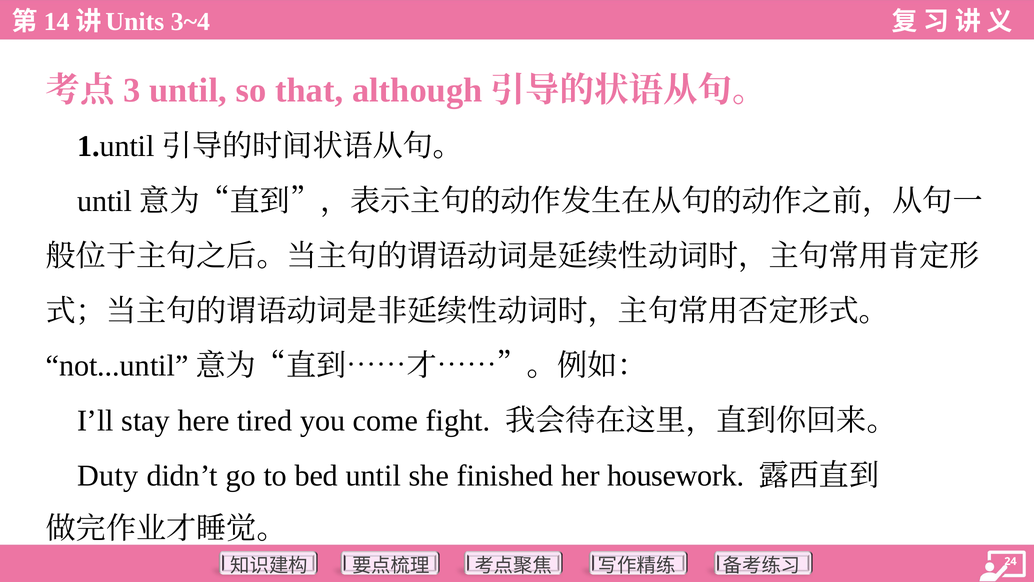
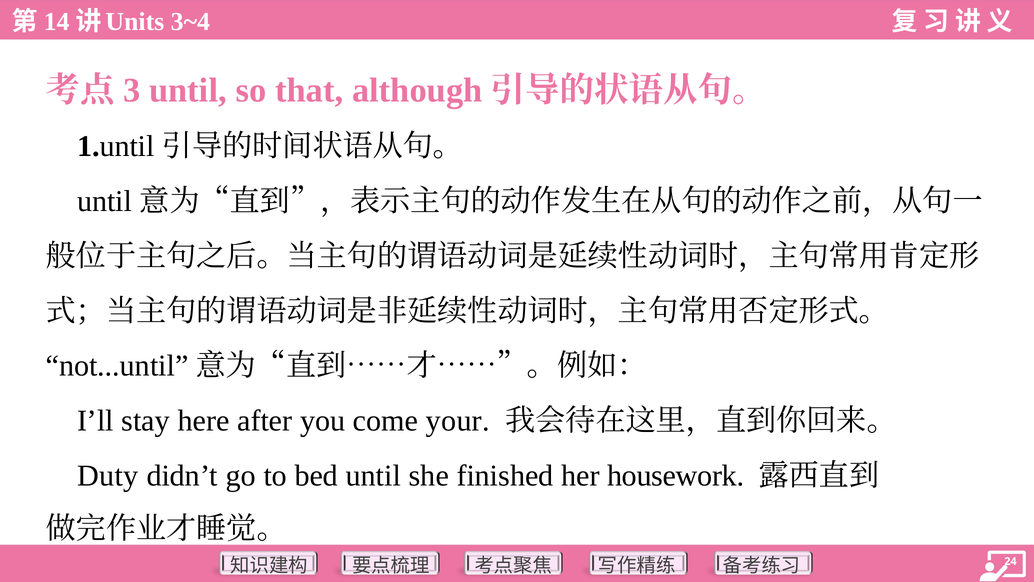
tired: tired -> after (265, 421)
fight: fight -> your (458, 421)
